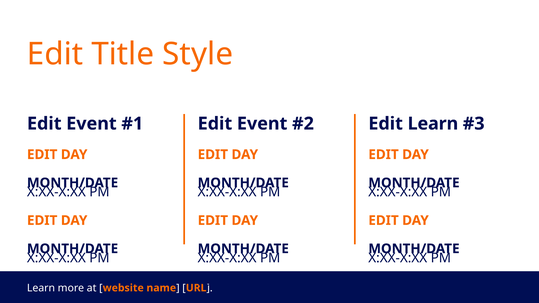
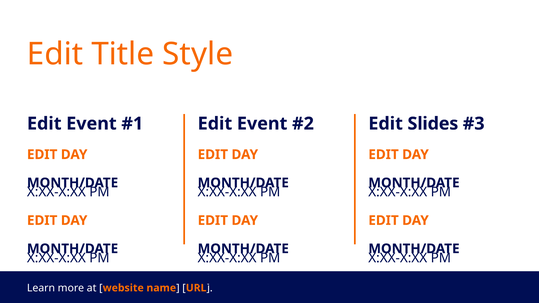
Edit Learn: Learn -> Slides (433, 124)
